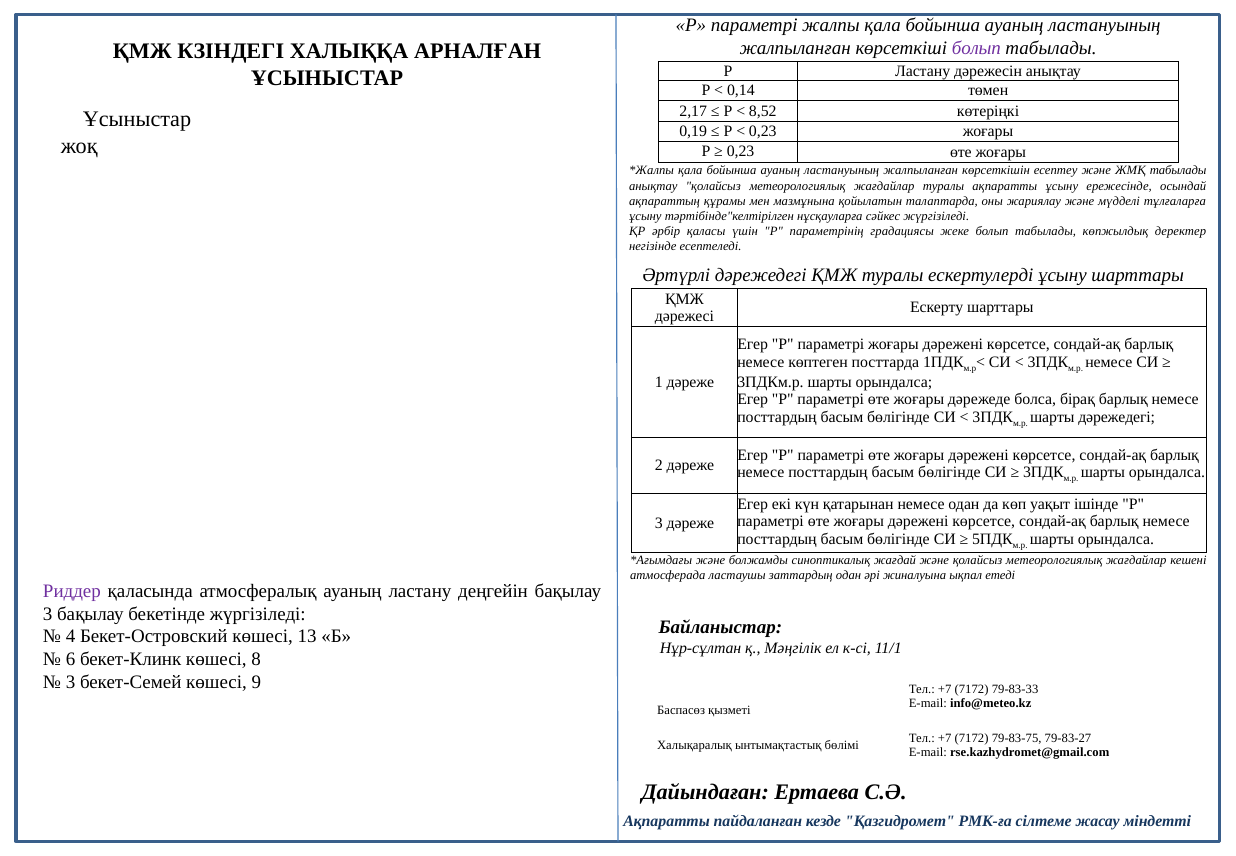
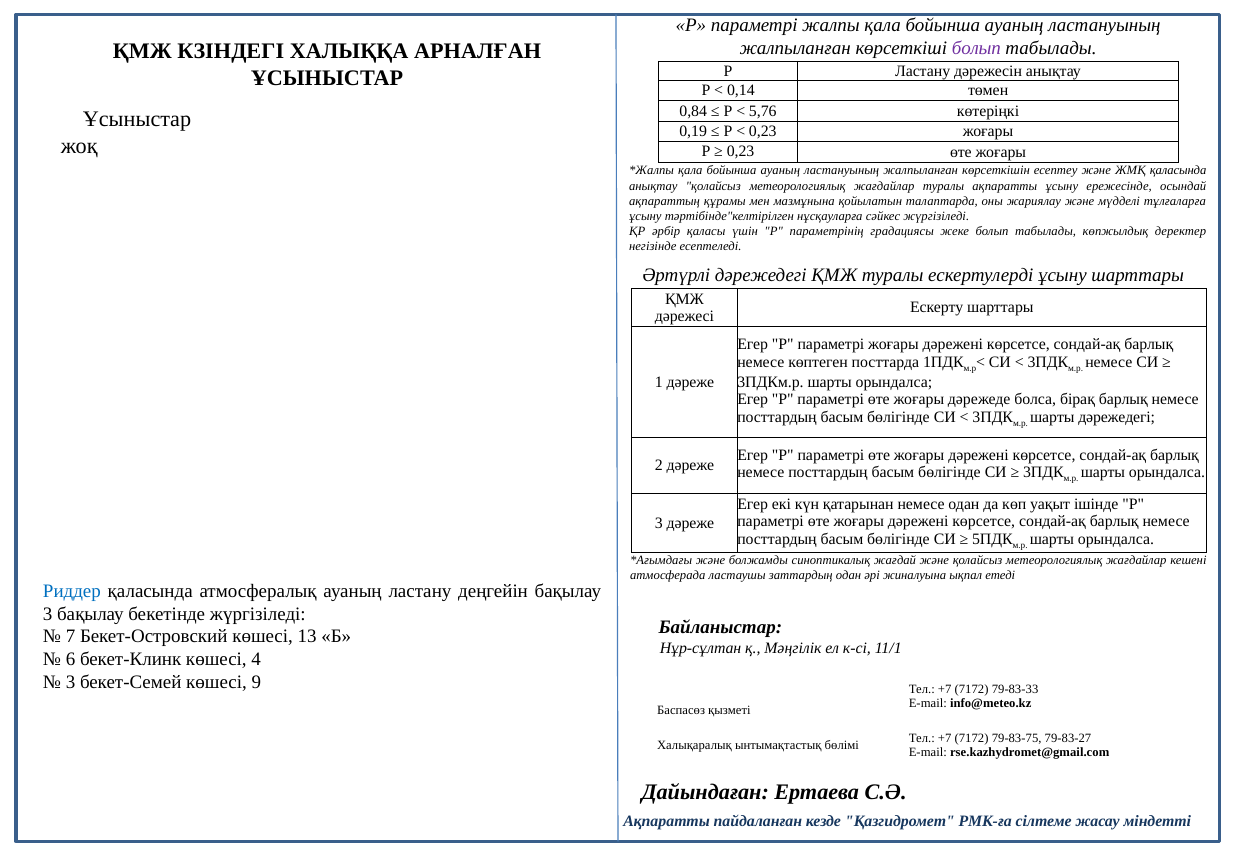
2,17: 2,17 -> 0,84 (693, 111)
8,52: 8,52 -> 5,76 (763, 111)
ЖМҚ табылады: табылады -> қаласында (1178, 171)
Риддер colour: purple -> blue (72, 591)
4: 4 -> 7 (71, 636)
8: 8 -> 4 (256, 659)
